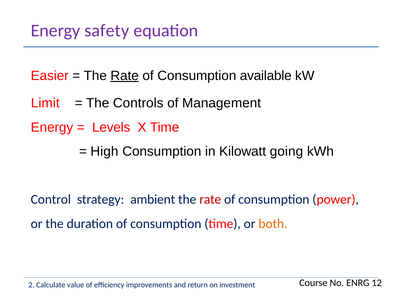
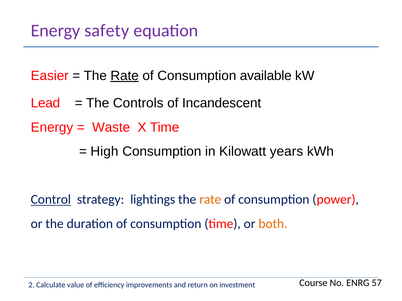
Limit: Limit -> Lead (45, 103)
Management: Management -> Incandescent (222, 103)
Levels: Levels -> Waste (111, 128)
going: going -> years (286, 152)
Control underline: none -> present (51, 200)
ambient: ambient -> lightings (153, 200)
rate colour: red -> orange (210, 200)
12: 12 -> 57 (377, 283)
